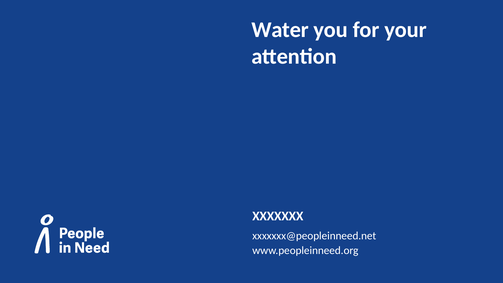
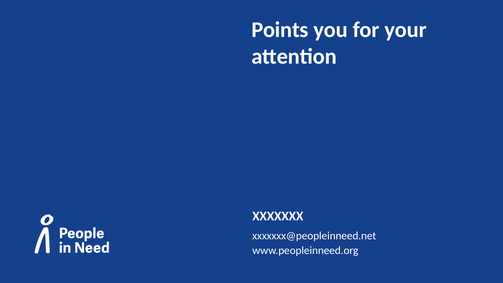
Water: Water -> Points (280, 30)
